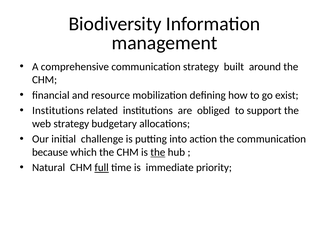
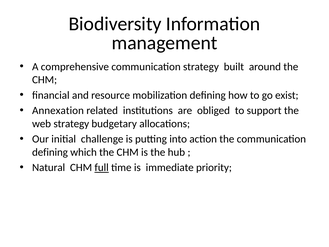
Institutions: Institutions -> Annexation (58, 110)
because: because -> defining (50, 152)
the underline: present -> none (158, 152)
